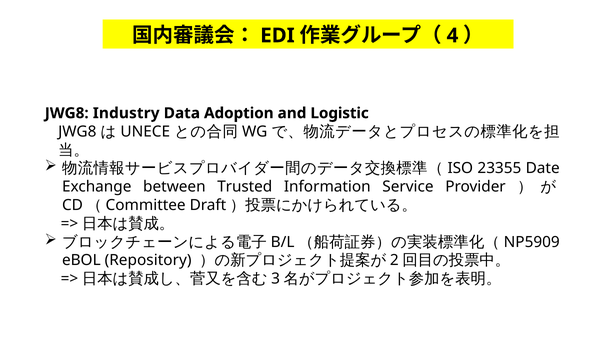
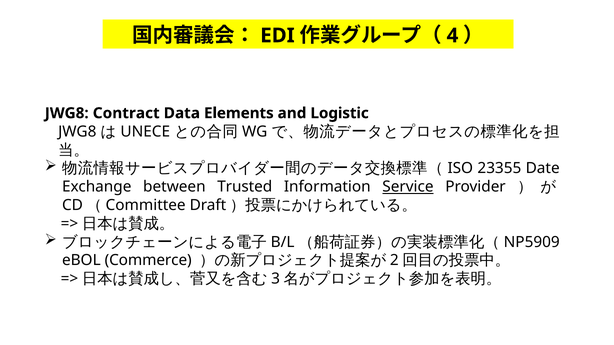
Industry: Industry -> Contract (126, 113)
Adoption: Adoption -> Elements (239, 113)
Service underline: none -> present (408, 187)
Repository: Repository -> Commerce (148, 261)
